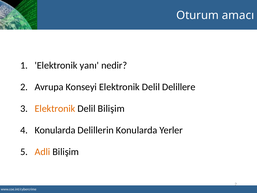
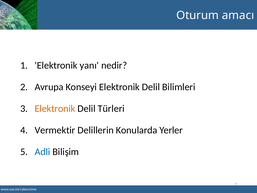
Delillere: Delillere -> Bilimleri (179, 87)
Delil Bilişim: Bilişim -> Türleri (111, 108)
Konularda: Konularda -> Vermektir (55, 130)
Adli colour: orange -> blue (42, 152)
